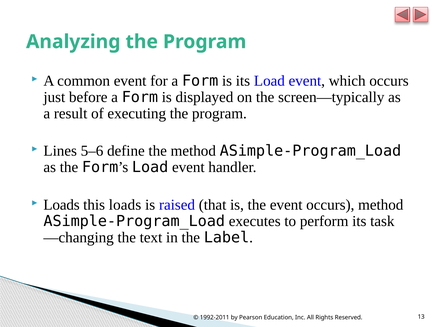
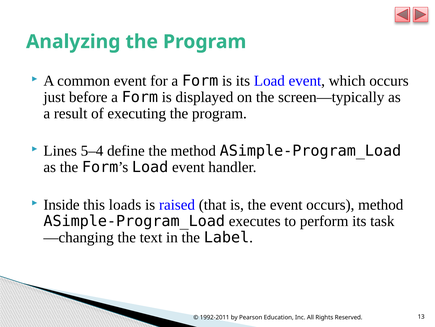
5–6: 5–6 -> 5–4 (92, 151)
Loads: Loads -> Inside (62, 204)
